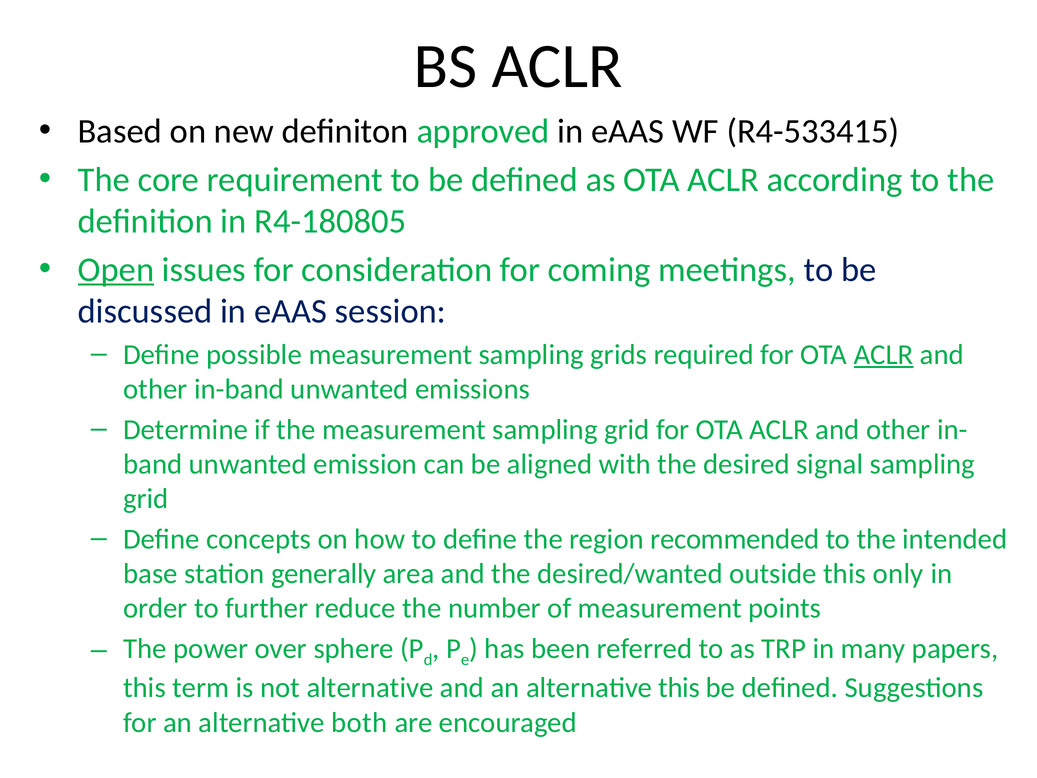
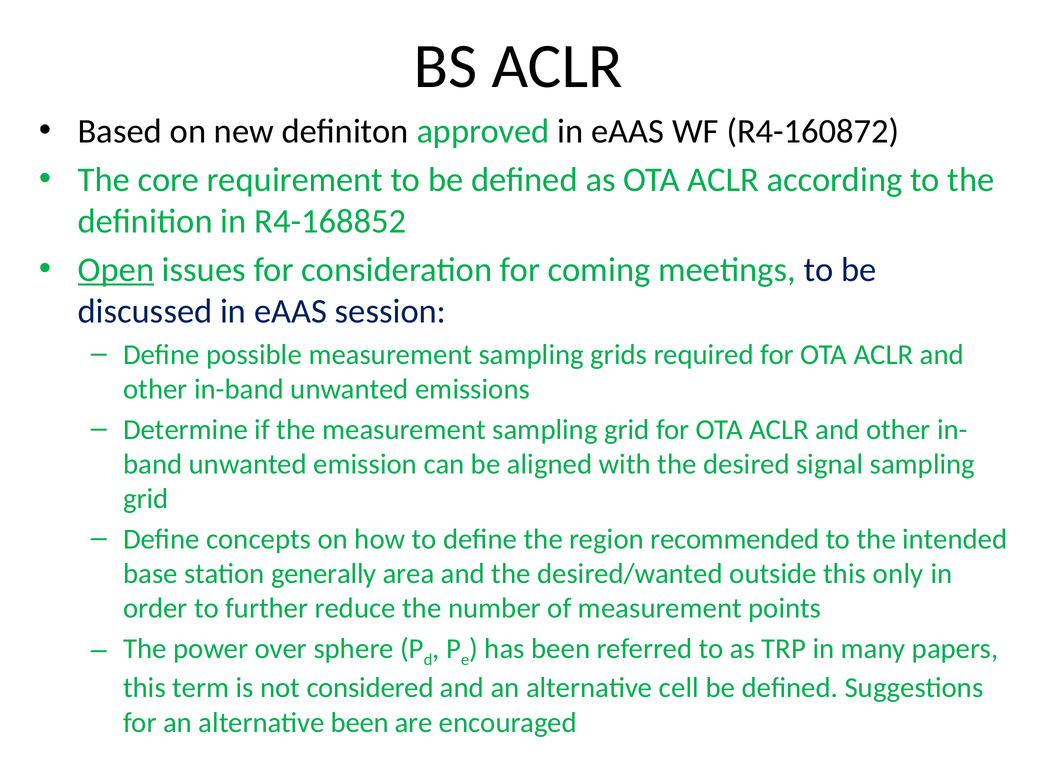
R4-533415: R4-533415 -> R4-160872 (813, 131)
R4-180805: R4-180805 -> R4-168852 (330, 221)
ACLR underline: present -> none (884, 354)
not alternative: alternative -> considered (370, 688)
alternative this: this -> cell (679, 688)
alternative both: both -> been (360, 722)
